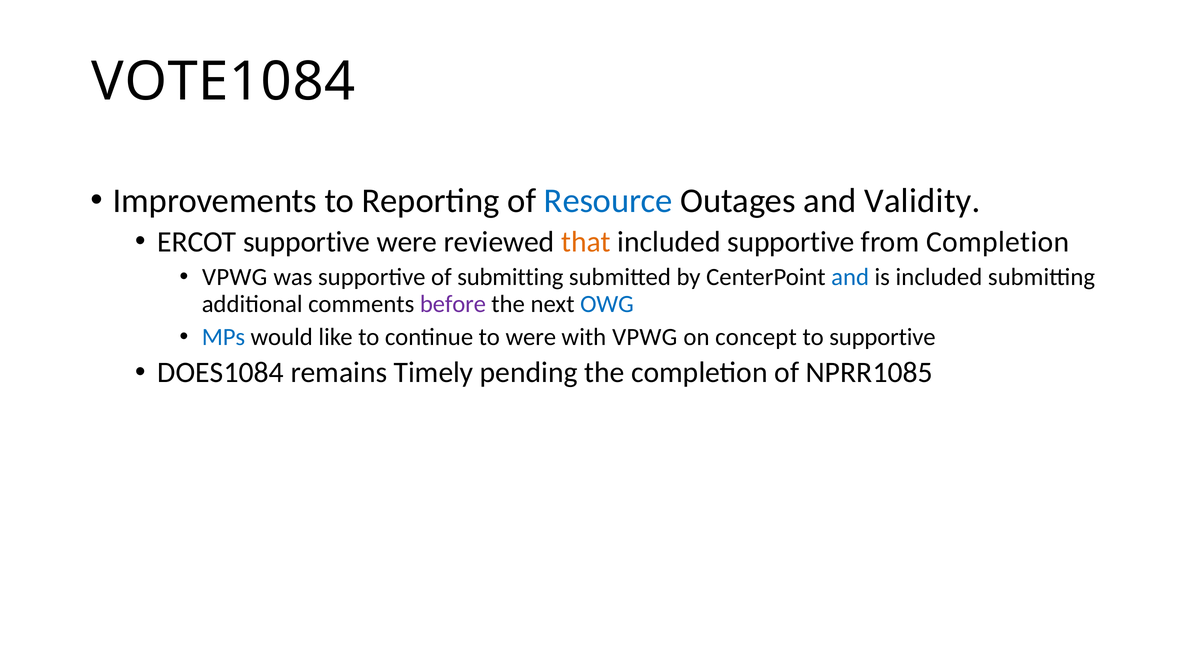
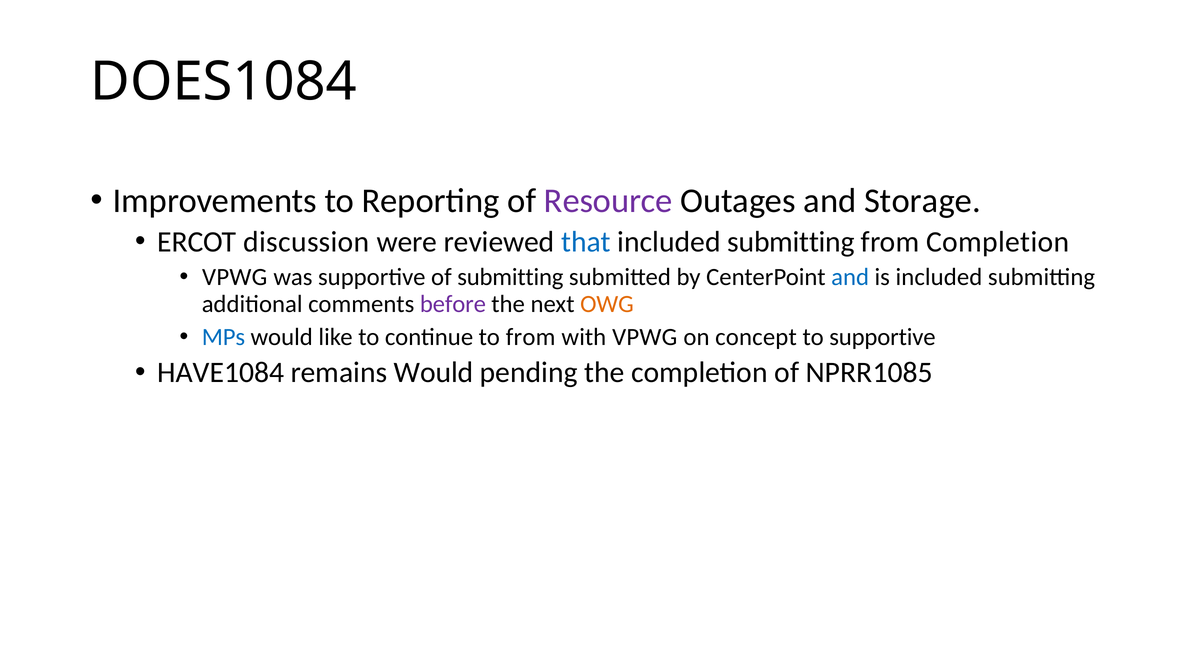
VOTE1084: VOTE1084 -> DOES1084 (224, 82)
Resource colour: blue -> purple (608, 201)
Validity: Validity -> Storage (922, 201)
ERCOT supportive: supportive -> discussion (306, 242)
that colour: orange -> blue (586, 242)
supportive: supportive -> submitting (791, 242)
OWG colour: blue -> orange (607, 304)
to were: were -> from (531, 337)
DOES1084: DOES1084 -> HAVE1084 (221, 372)
remains Timely: Timely -> Would (434, 372)
